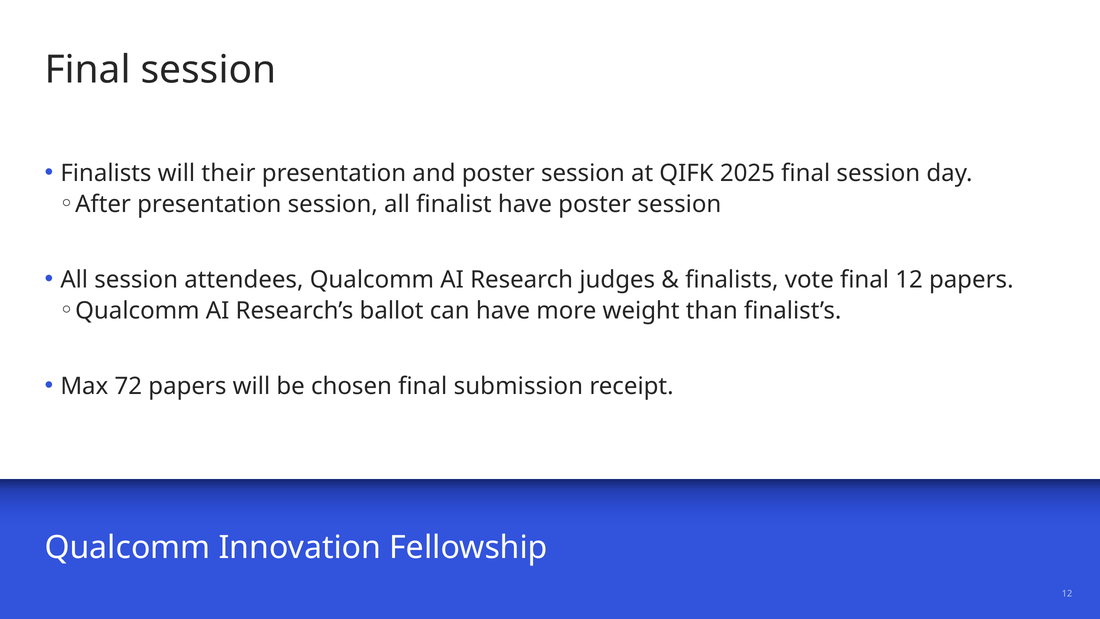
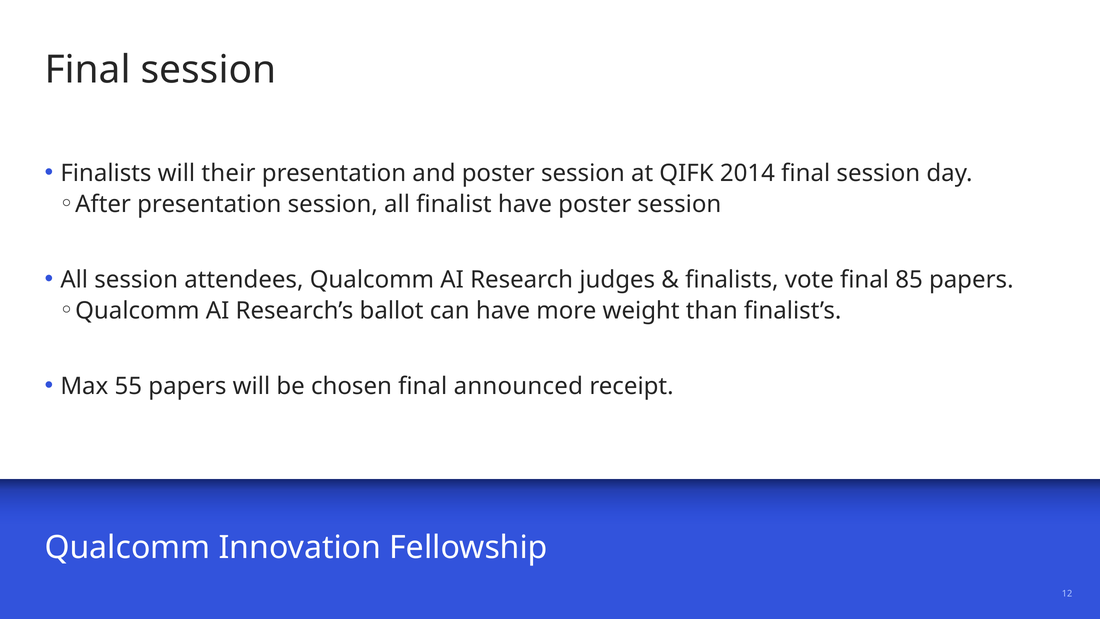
2025: 2025 -> 2014 (747, 173)
final 12: 12 -> 85 (909, 280)
72: 72 -> 55 (128, 386)
submission: submission -> announced (518, 386)
